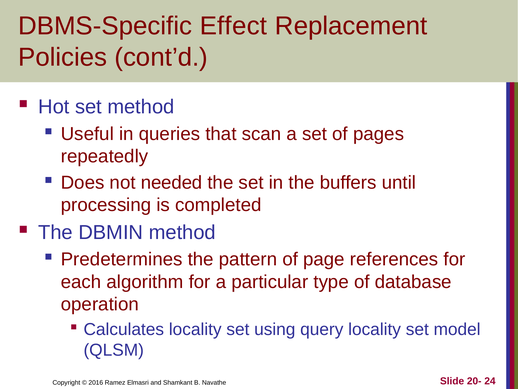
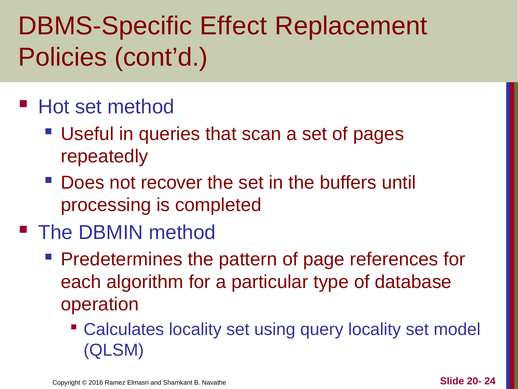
needed: needed -> recover (172, 182)
